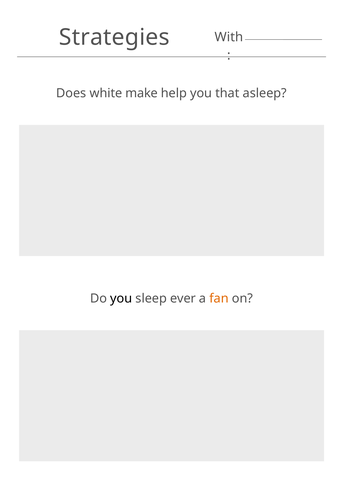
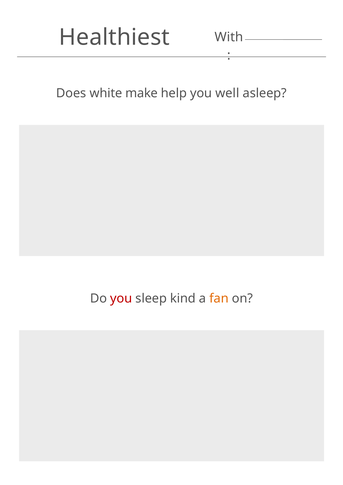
Strategies: Strategies -> Healthiest (114, 37)
that: that -> well (227, 93)
you colour: black -> red (121, 299)
ever: ever -> kind (183, 299)
